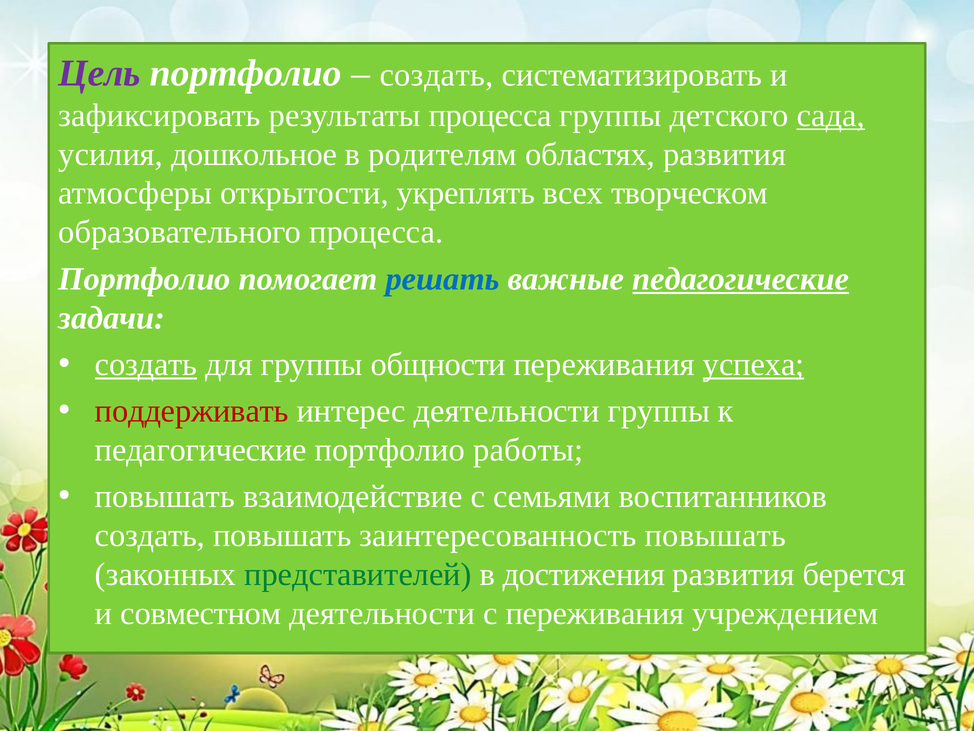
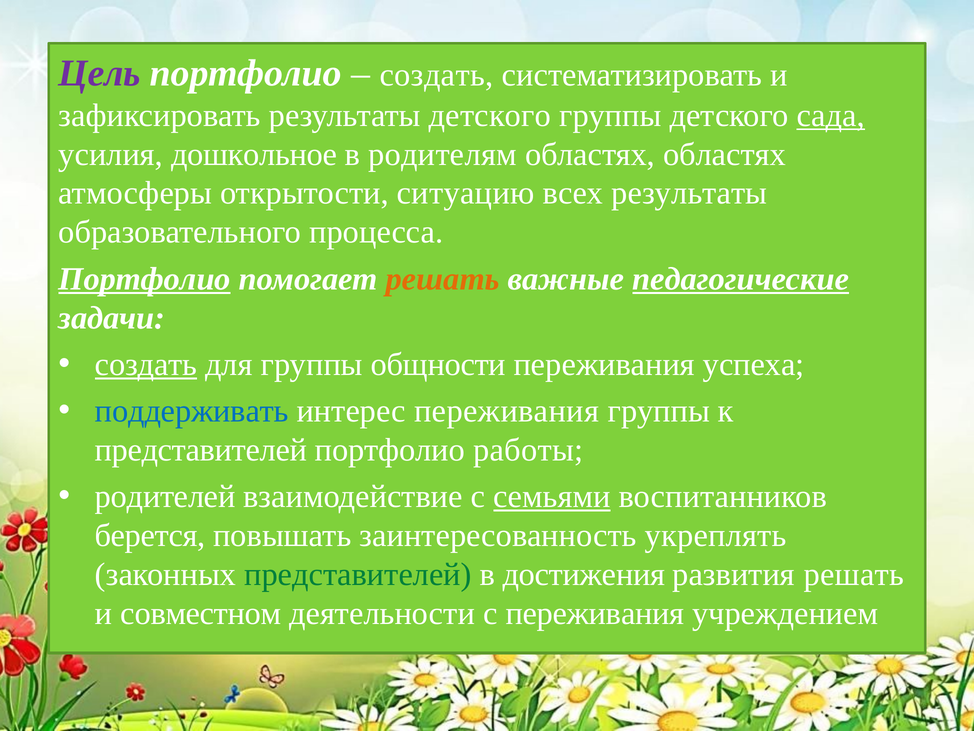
результаты процесса: процесса -> детского (490, 115)
областях развития: развития -> областях (725, 154)
укреплять: укреплять -> ситуацию (466, 193)
всех творческом: творческом -> результаты (689, 193)
Портфолио underline: none -> present (145, 279)
решать colour: blue -> orange (443, 279)
успеха underline: present -> none (754, 364)
поддерживать colour: red -> blue (192, 411)
интерес деятельности: деятельности -> переживания (507, 411)
педагогические: педагогические -> представителей (201, 450)
повышать: повышать -> родителей (165, 496)
семьями underline: none -> present (552, 496)
создать: создать -> берется (150, 535)
заинтересованность повышать: повышать -> укреплять (716, 535)
развития берется: берется -> решать (854, 574)
